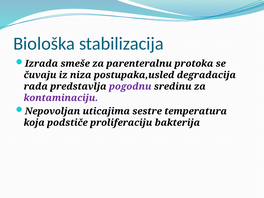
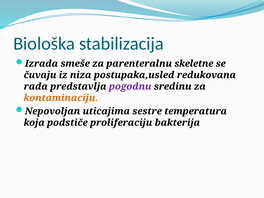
protoka: protoka -> skeletne (194, 64)
degradacija: degradacija -> redukovana (206, 75)
kontaminaciju colour: purple -> orange (61, 98)
